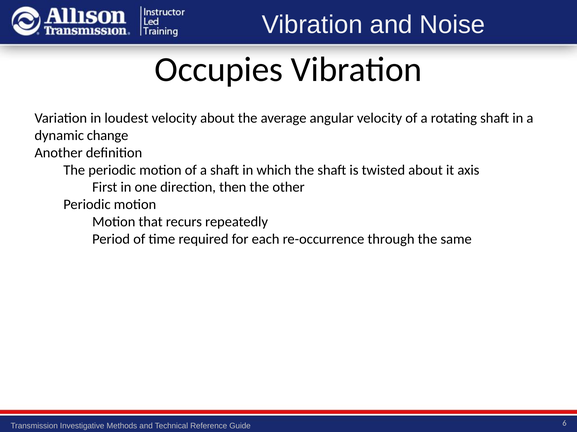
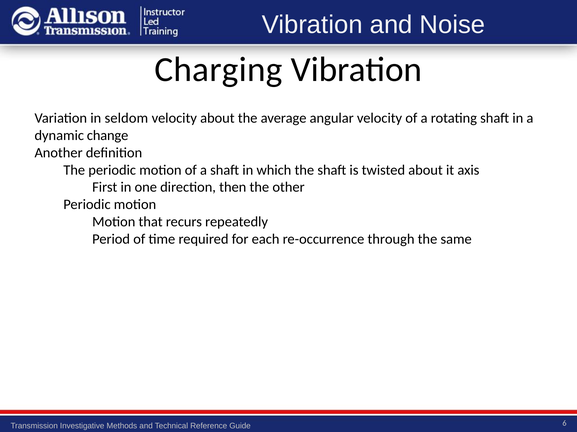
Occupies: Occupies -> Charging (218, 70)
loudest: loudest -> seldom (126, 118)
